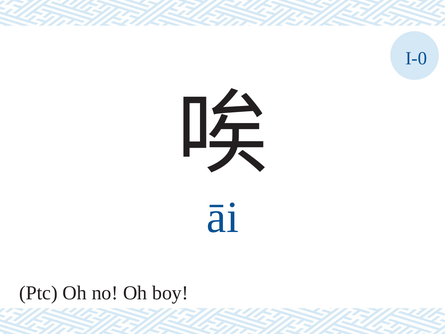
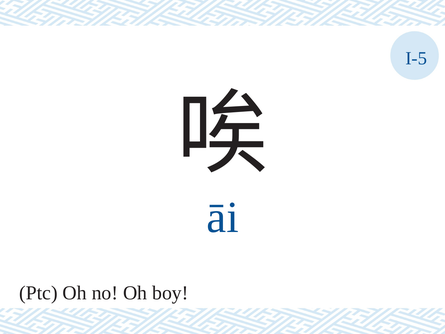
I-0: I-0 -> I-5 (416, 58)
